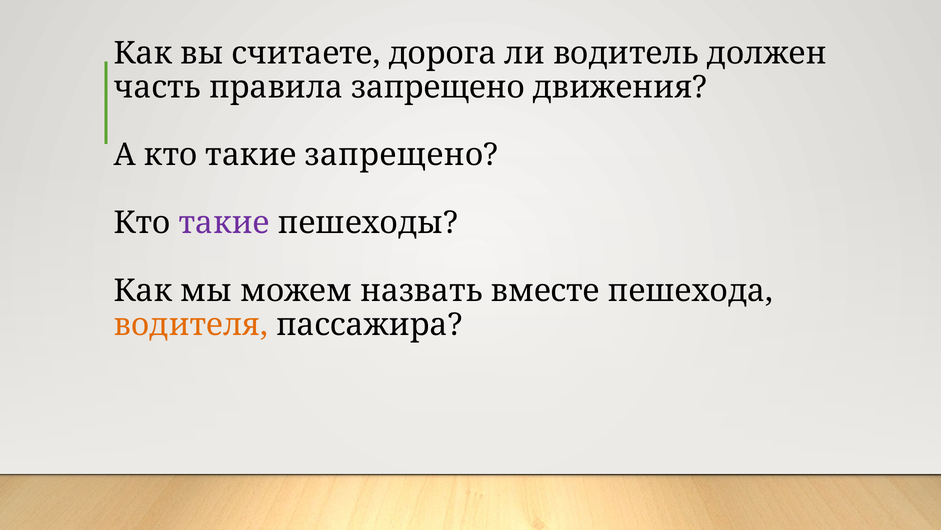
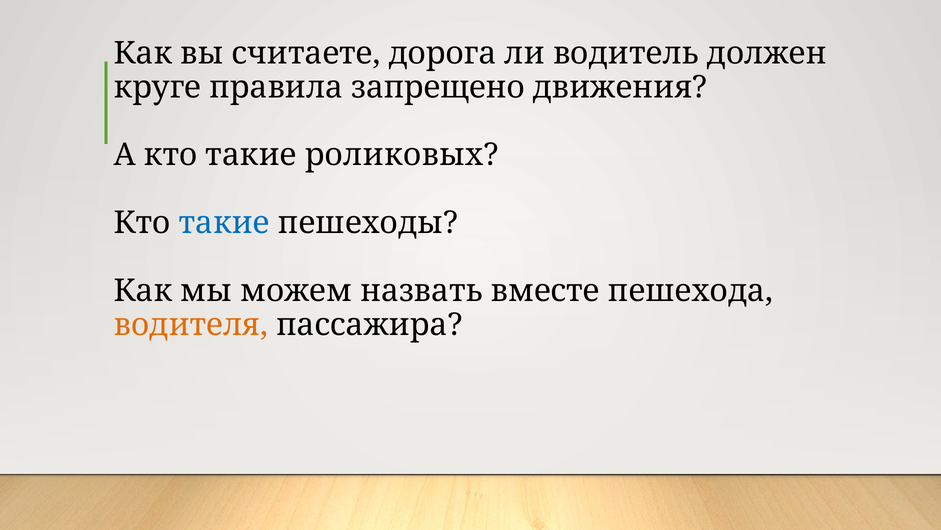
часть: часть -> круге (157, 87)
такие запрещено: запрещено -> роликовых (402, 155)
такие colour: purple -> blue (224, 223)
